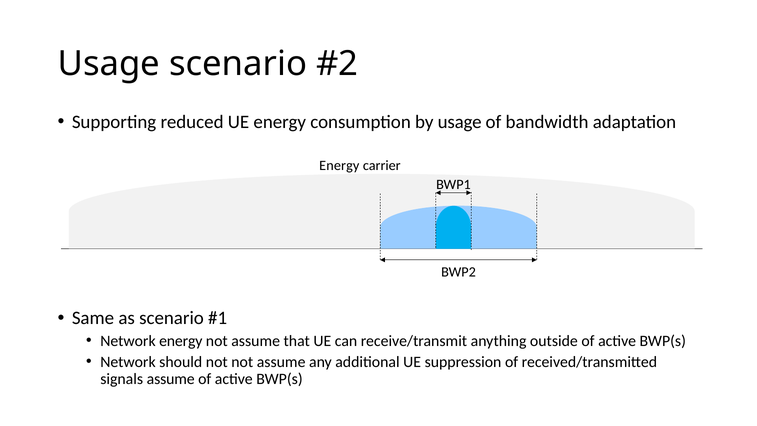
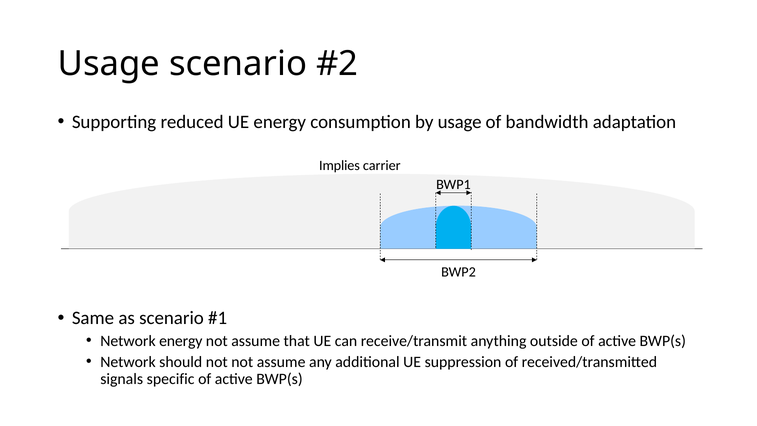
Energy: Energy -> Implies (339, 165)
signals assume: assume -> specific (171, 379)
